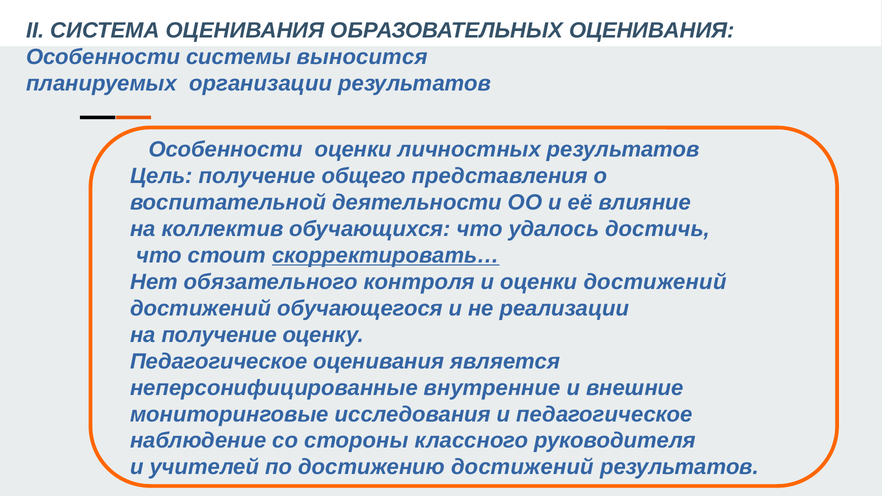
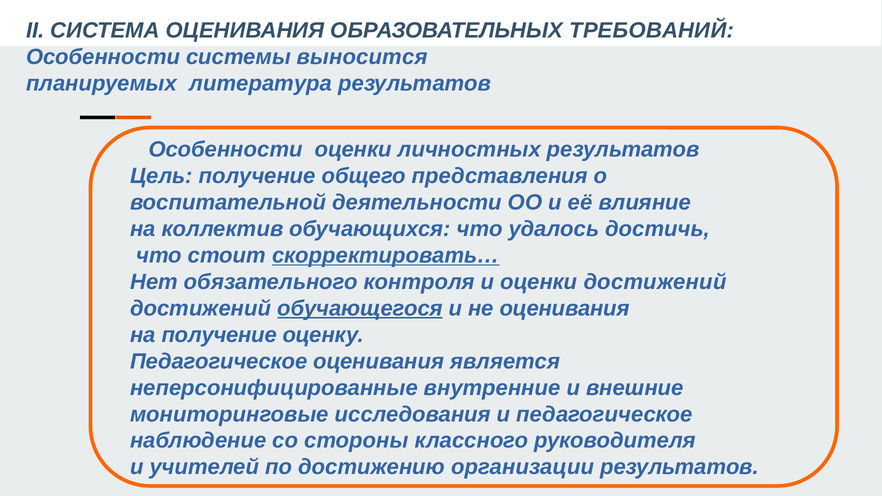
ОБРАЗОВАТЕЛЬНЫХ ОЦЕНИВАНИЯ: ОЦЕНИВАНИЯ -> ТРЕБОВАНИЙ (652, 30)
организации: организации -> литература (261, 83)
обучающегося underline: none -> present (360, 309)
не реализации: реализации -> оценивания (565, 309)
достижению достижений: достижений -> организации (523, 467)
